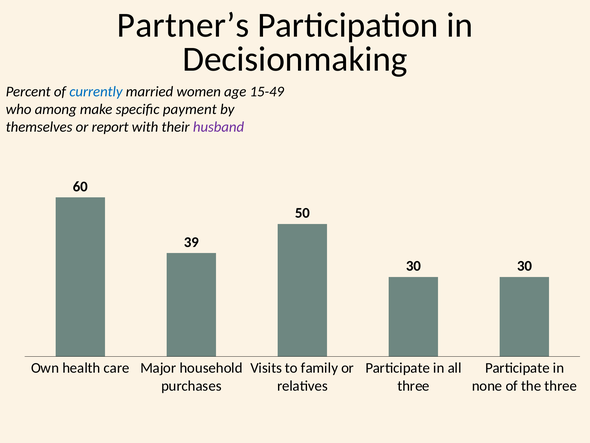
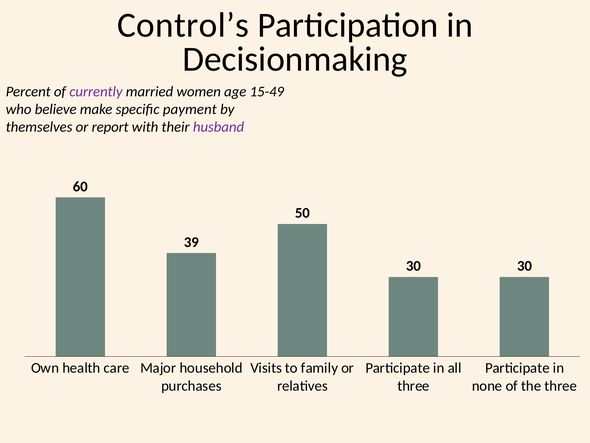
Partner’s: Partner’s -> Control’s (183, 25)
currently colour: blue -> purple (96, 91)
among: among -> believe (56, 109)
